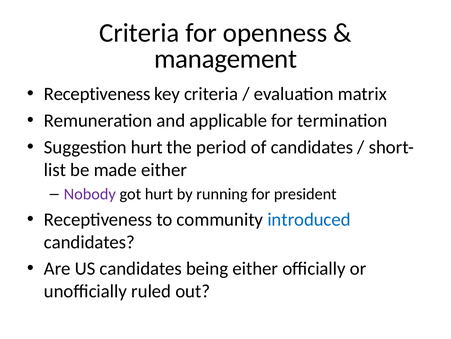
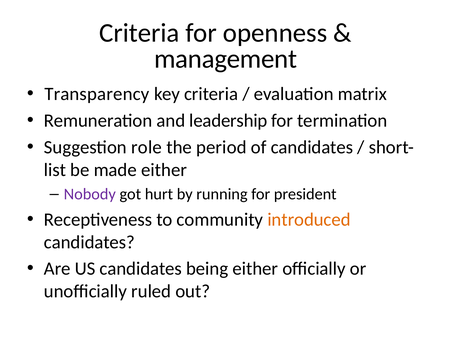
Receptiveness: Receptiveness -> Transparency (97, 94)
applicable: applicable -> leadership (228, 120)
Suggestion hurt: hurt -> role (147, 147)
introduced colour: blue -> orange (309, 219)
